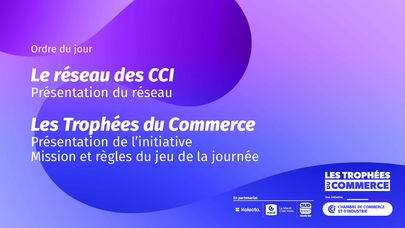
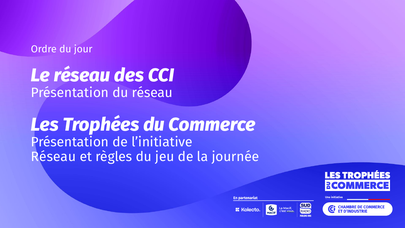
Mission: Mission -> Réseau (53, 157)
